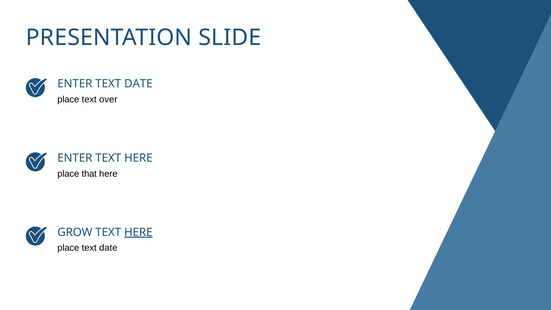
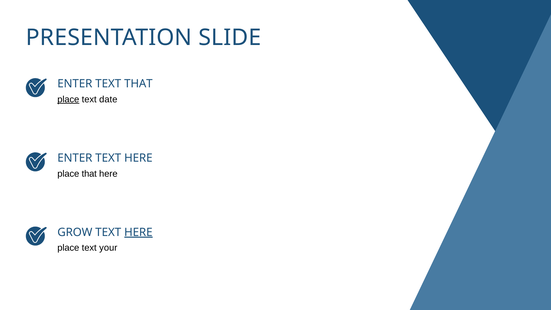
ENTER TEXT DATE: DATE -> THAT (138, 84)
place underline: none -> present (68, 99)
over: over -> date (108, 99)
place text date: date -> your (108, 248)
